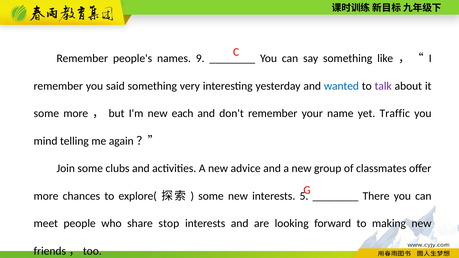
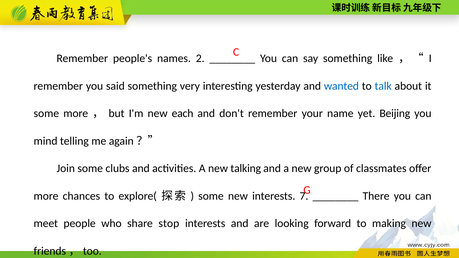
9: 9 -> 2 (200, 58)
talk colour: purple -> blue (383, 86)
Traffic: Traffic -> Beijing (395, 114)
advice: advice -> talking (246, 169)
5: 5 -> 7 (304, 196)
